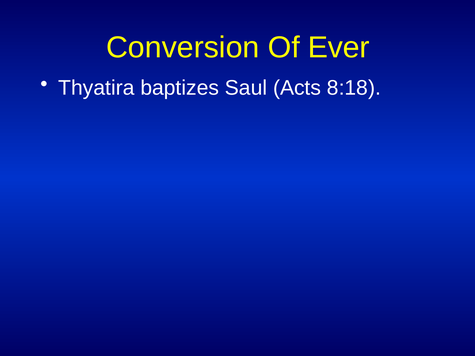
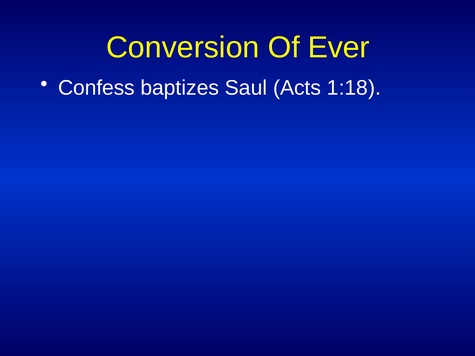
Thyatira: Thyatira -> Confess (96, 88)
8:18: 8:18 -> 1:18 (354, 88)
